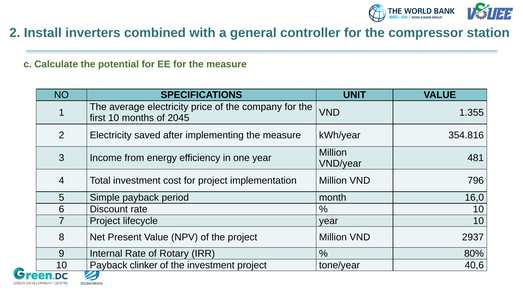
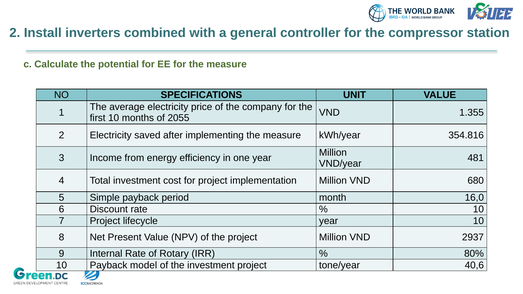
2045: 2045 -> 2055 (178, 118)
796: 796 -> 680 (476, 181)
clinker: clinker -> model (144, 265)
